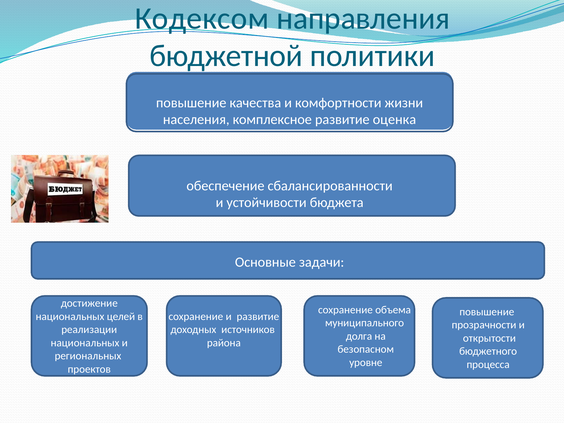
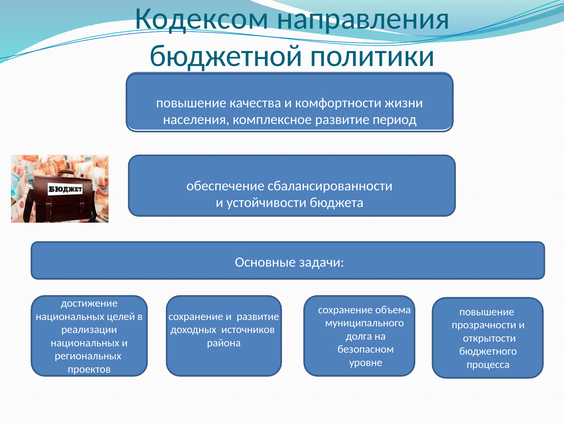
оценка: оценка -> период (395, 120)
